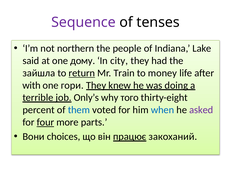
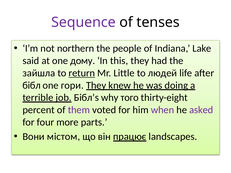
city: city -> this (119, 61)
Train: Train -> Little (124, 73)
money: money -> людей (162, 73)
with: with -> бібл (31, 85)
Only’s: Only’s -> Бібл’s (86, 98)
them colour: blue -> purple (79, 110)
when colour: blue -> purple (163, 110)
four underline: present -> none (45, 122)
choices: choices -> містом (64, 137)
закоханий: закоханий -> landscapes (173, 137)
